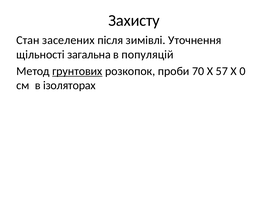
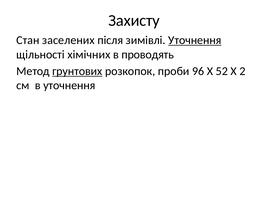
Уточнення underline: none -> present (195, 40)
загальна: загальна -> хімічних (89, 54)
популяцій: популяцій -> проводять (148, 54)
70: 70 -> 96 (198, 71)
57: 57 -> 52 (222, 71)
0: 0 -> 2 (242, 71)
в ізоляторах: ізоляторах -> уточнення (69, 85)
